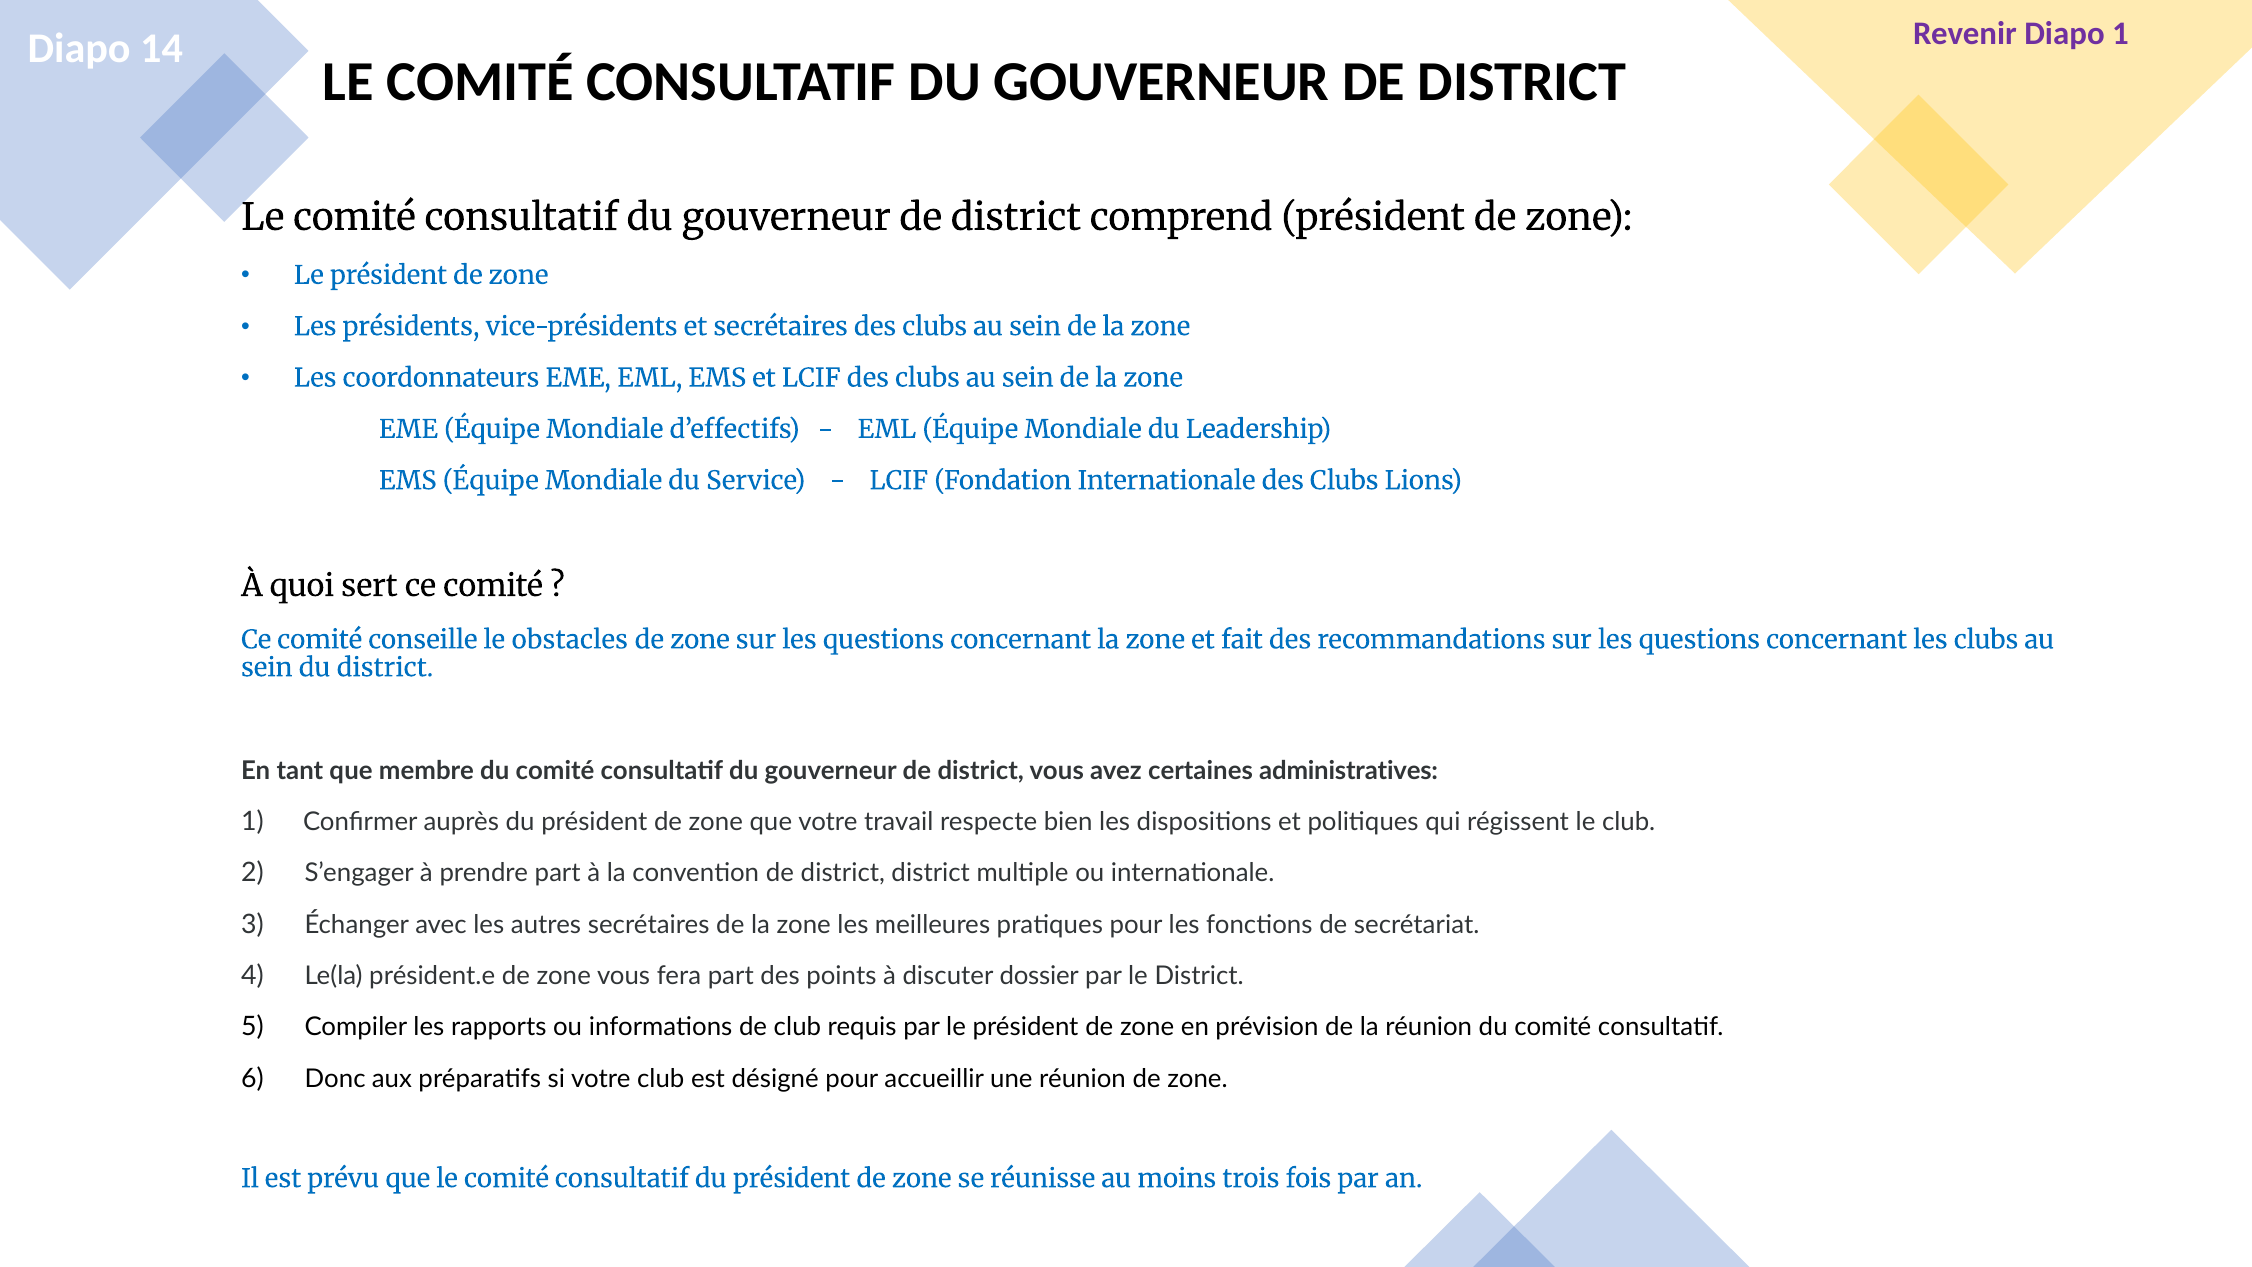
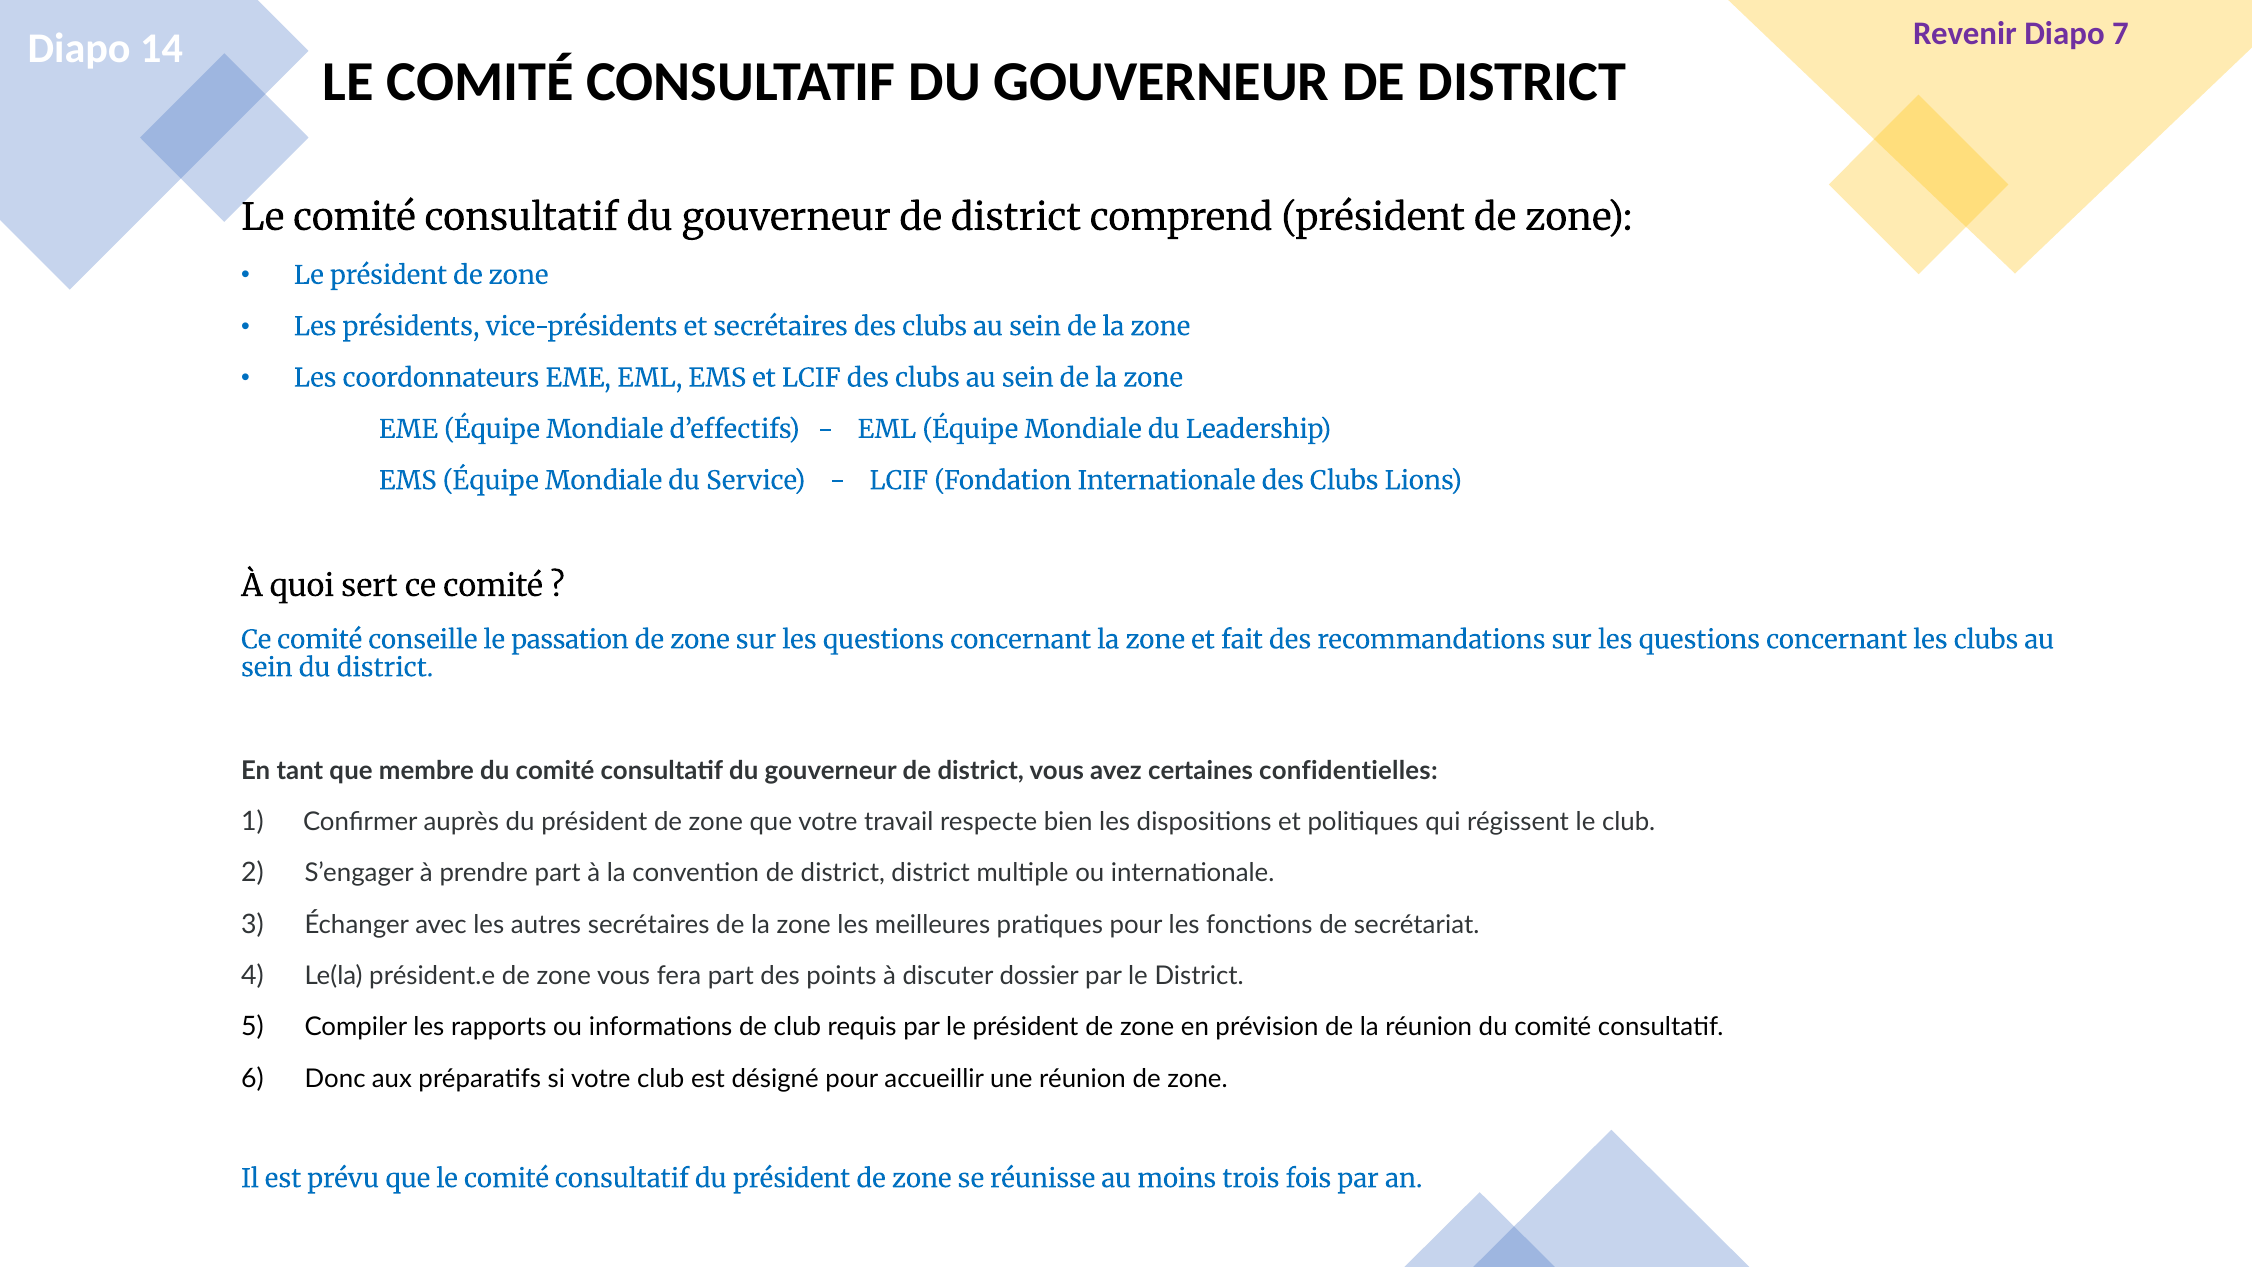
Diapo 1: 1 -> 7 (2120, 34)
obstacles: obstacles -> passation (570, 640)
administratives: administratives -> confidentielles (1348, 770)
